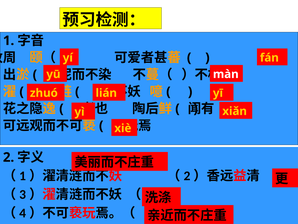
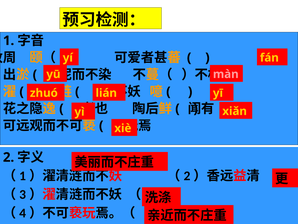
màn colour: white -> pink (226, 74)
